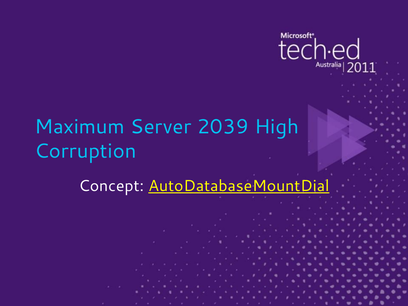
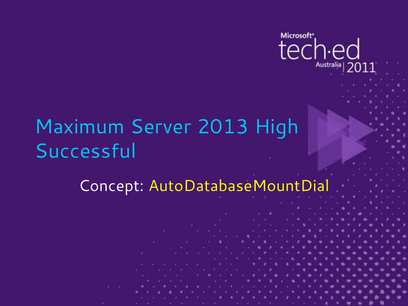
2039: 2039 -> 2013 (223, 127)
Corruption: Corruption -> Successful (85, 151)
AutoDatabaseMountDial underline: present -> none (239, 186)
